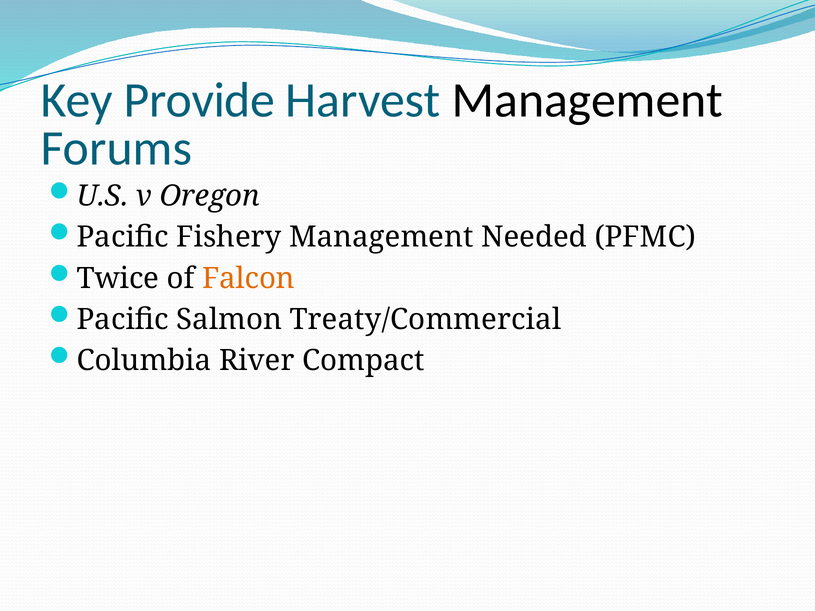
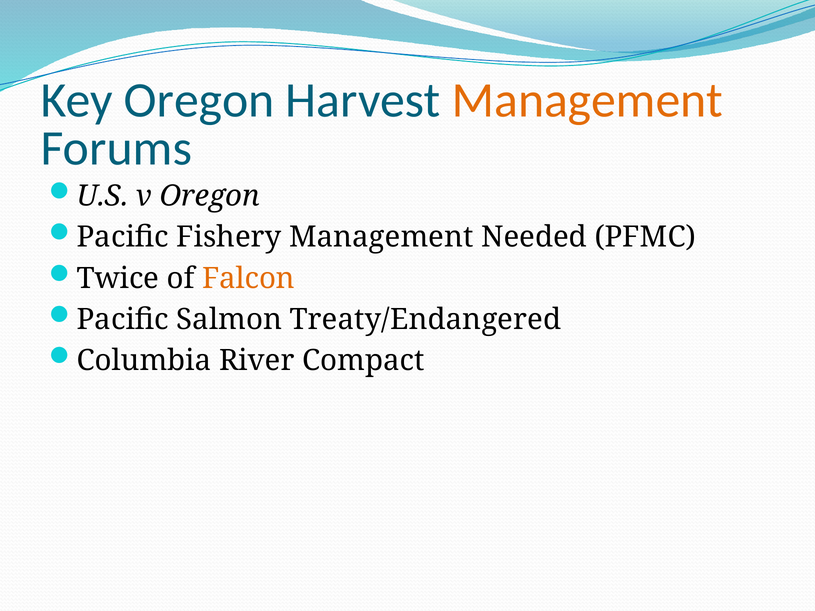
Key Provide: Provide -> Oregon (199, 100)
Management colour: black -> orange (587, 100)
Treaty/Commercial: Treaty/Commercial -> Treaty/Endangered (425, 320)
